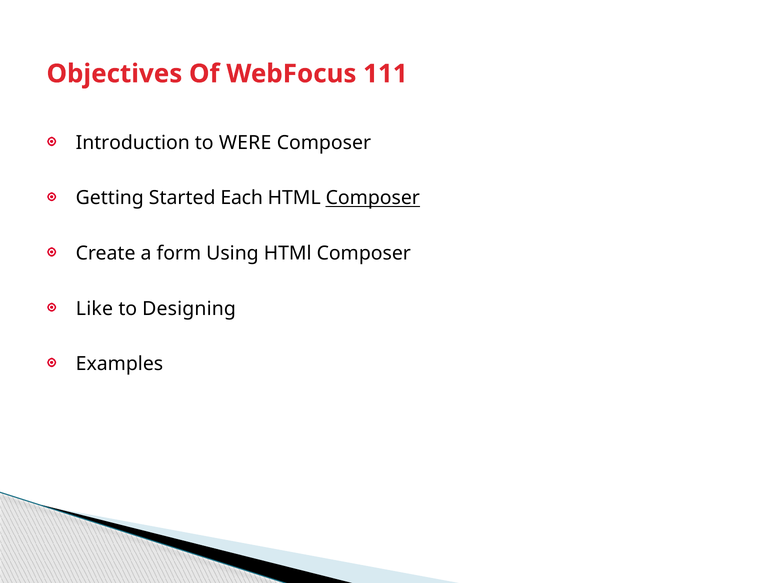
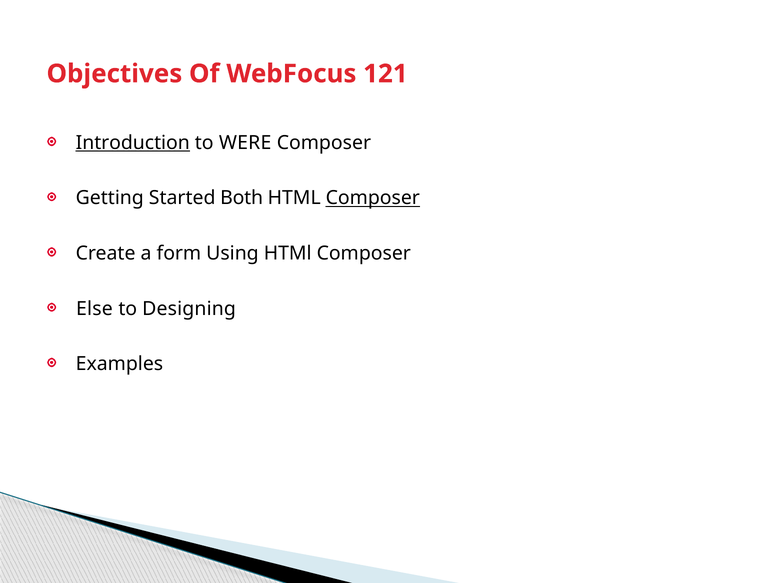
111: 111 -> 121 (385, 74)
Introduction underline: none -> present (133, 143)
Each: Each -> Both (242, 198)
Like: Like -> Else (94, 309)
